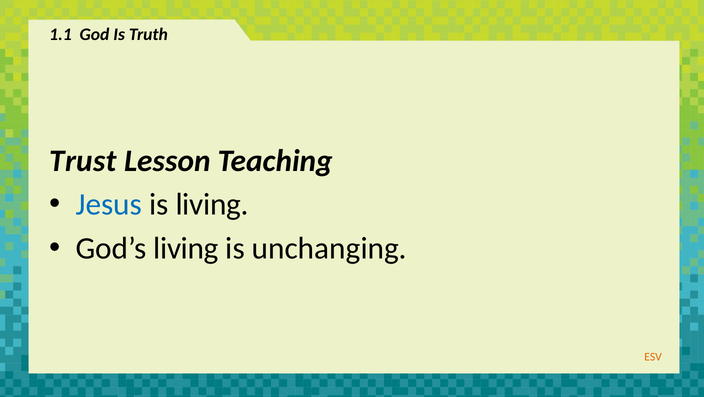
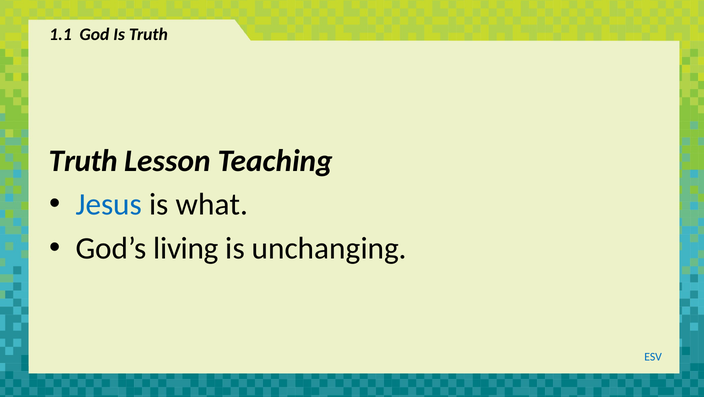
Trust: Trust -> Truth (83, 161)
is living: living -> what (212, 205)
ESV colour: orange -> blue (653, 357)
